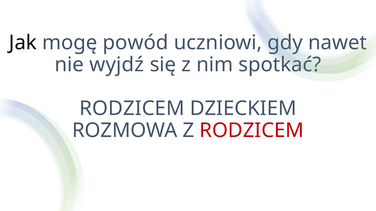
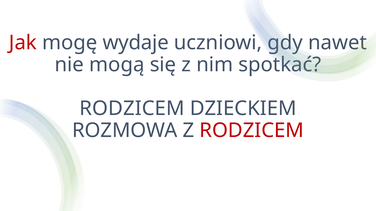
Jak colour: black -> red (23, 43)
powód: powód -> wydaje (136, 43)
wyjdź: wyjdź -> mogą (117, 65)
